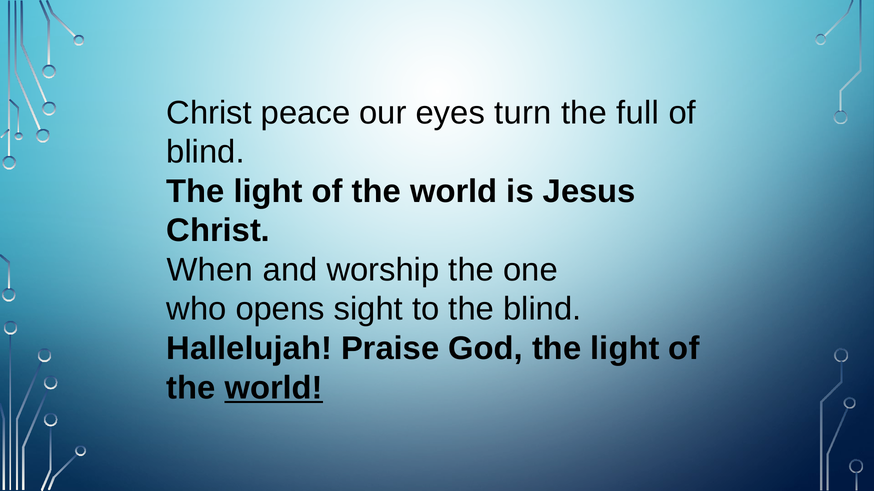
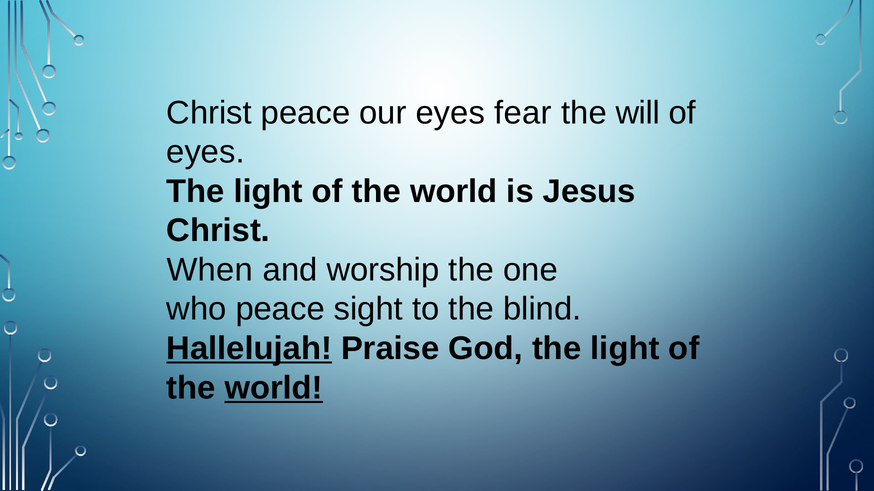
turn: turn -> fear (523, 113)
full: full -> will (638, 113)
blind: blind -> eyes (206, 152)
who opens: opens -> peace (280, 310)
Hallelujah underline: none -> present (249, 349)
